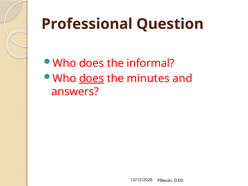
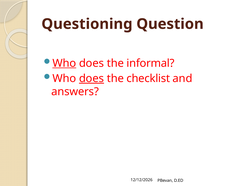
Professional: Professional -> Questioning (87, 24)
Who underline: none -> present (64, 63)
minutes: minutes -> checklist (148, 78)
